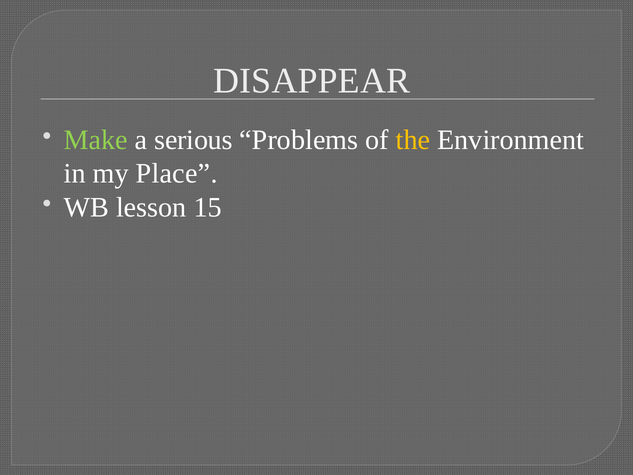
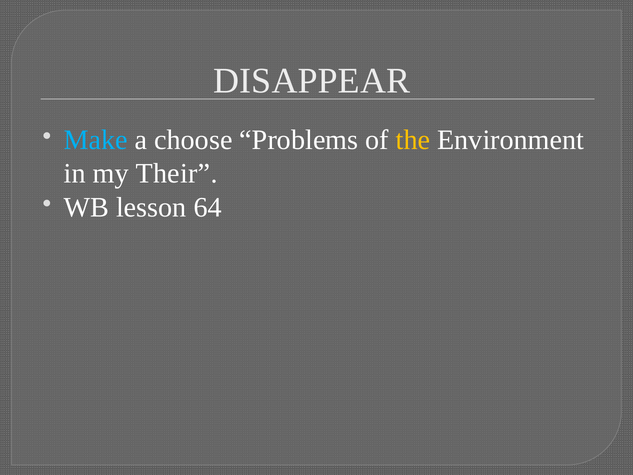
Make colour: light green -> light blue (96, 140)
serious: serious -> choose (193, 140)
Place: Place -> Their (177, 173)
15: 15 -> 64 (208, 207)
